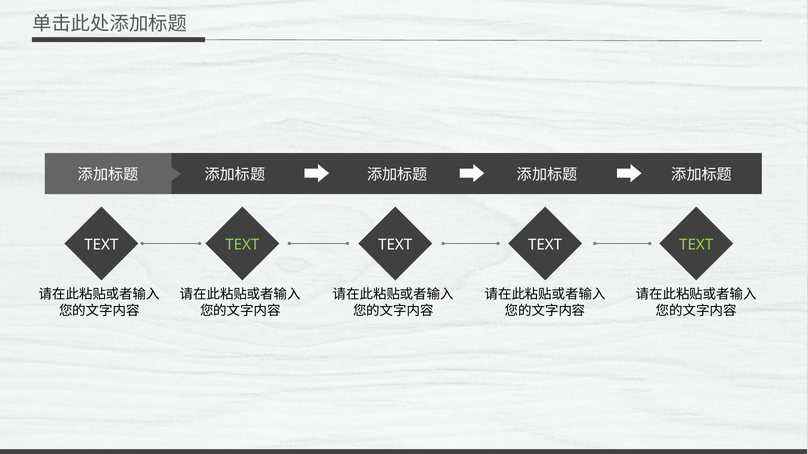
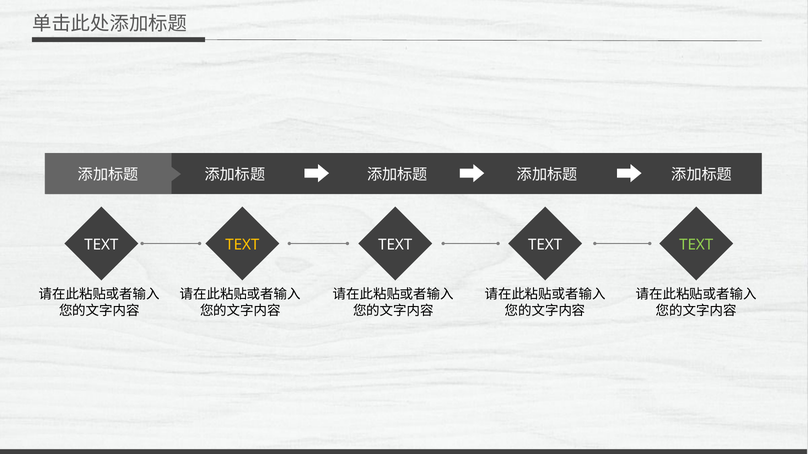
TEXT colour: light green -> yellow (242, 245)
